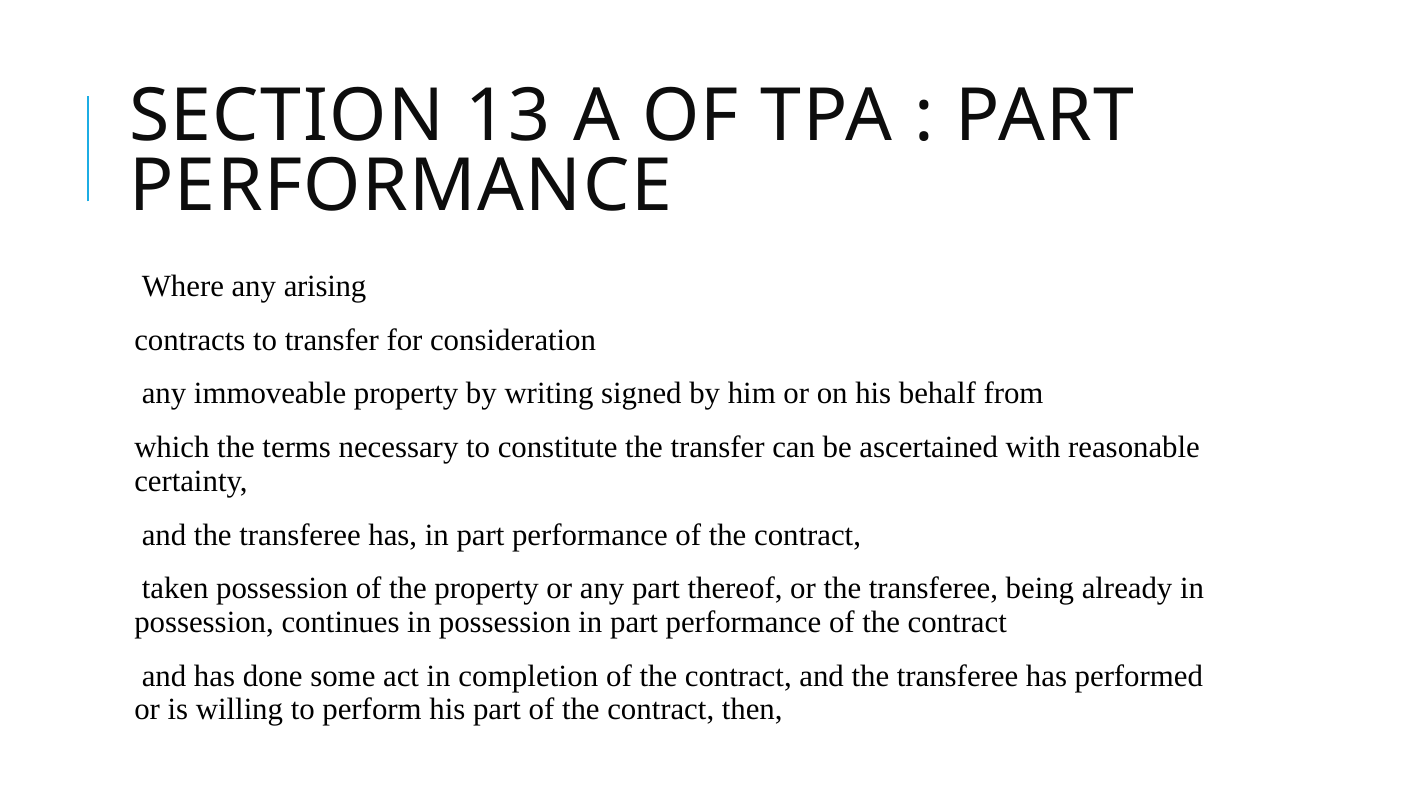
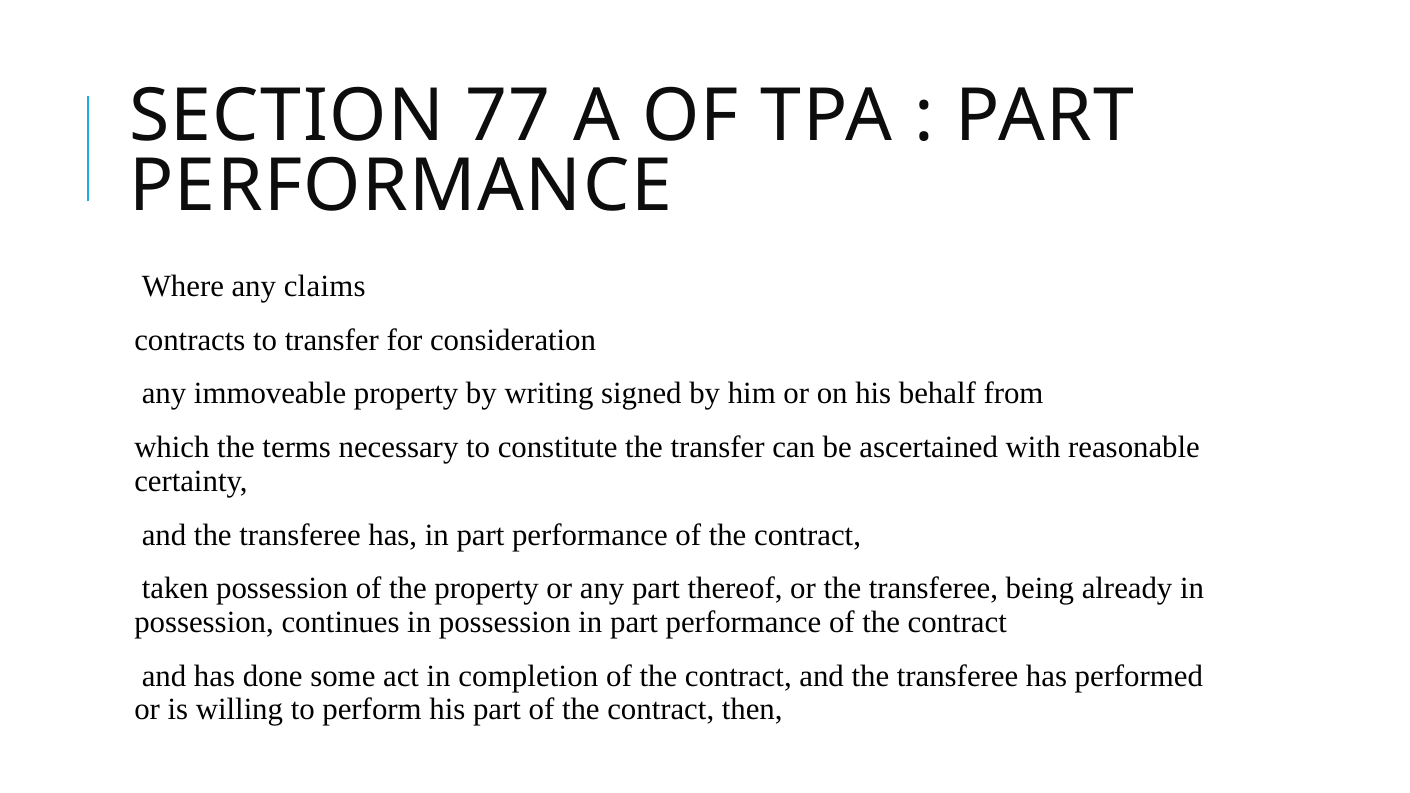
13: 13 -> 77 (508, 116)
arising: arising -> claims (325, 286)
